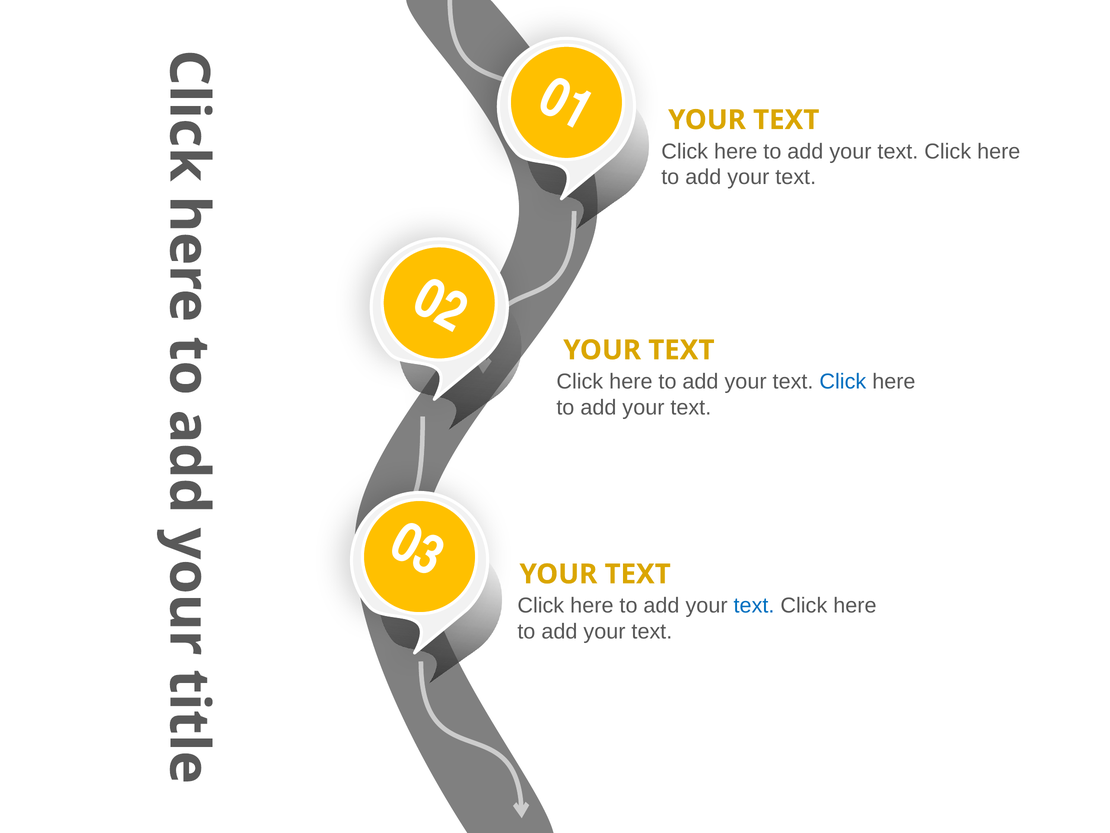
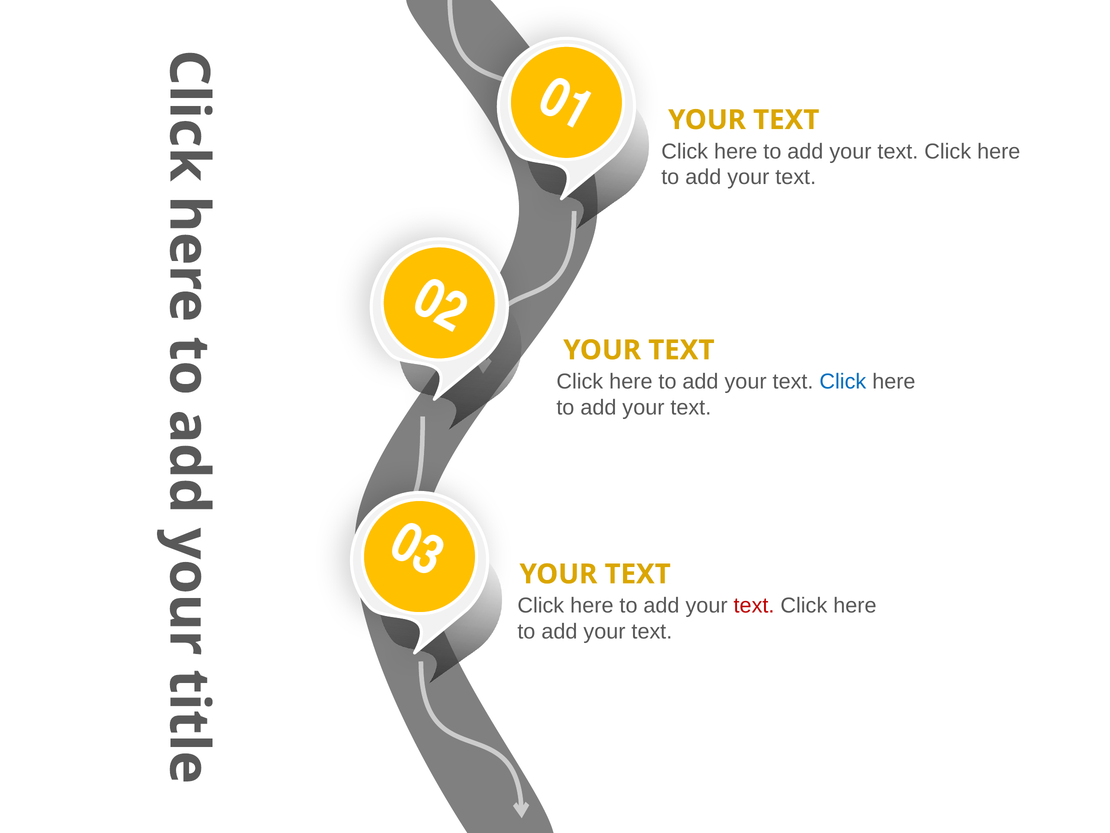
text colour: blue -> red (754, 605)
